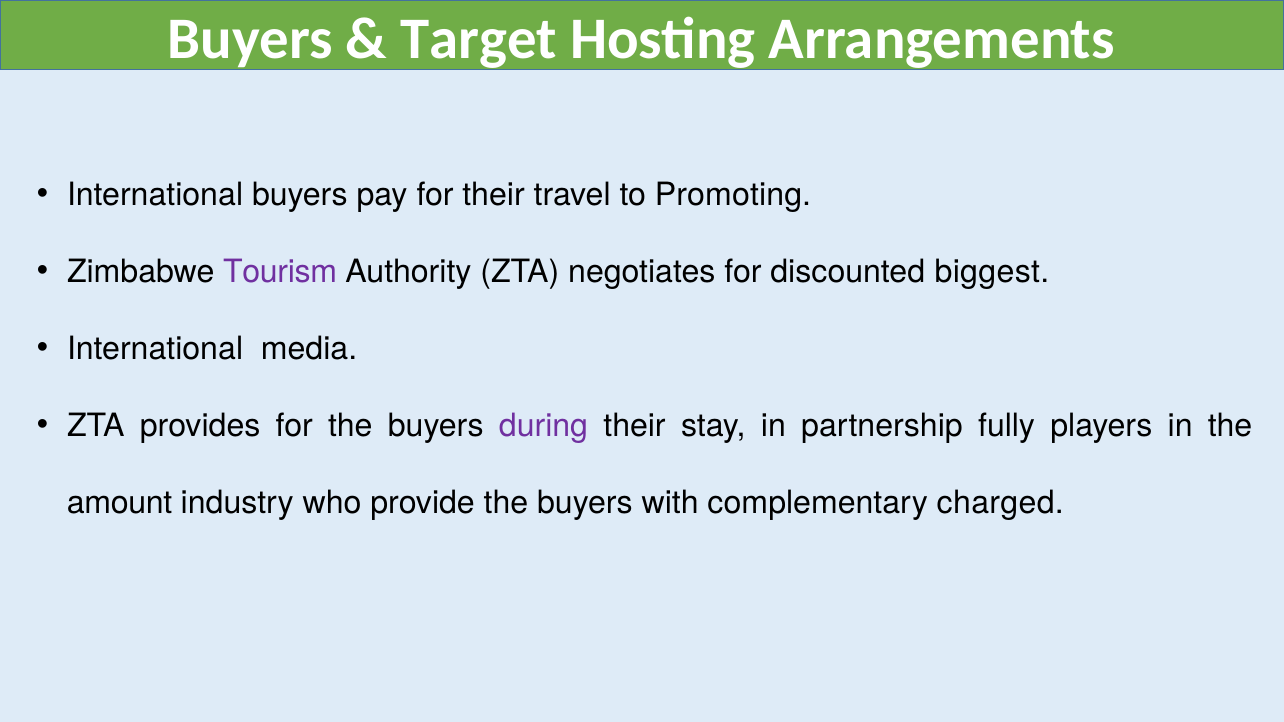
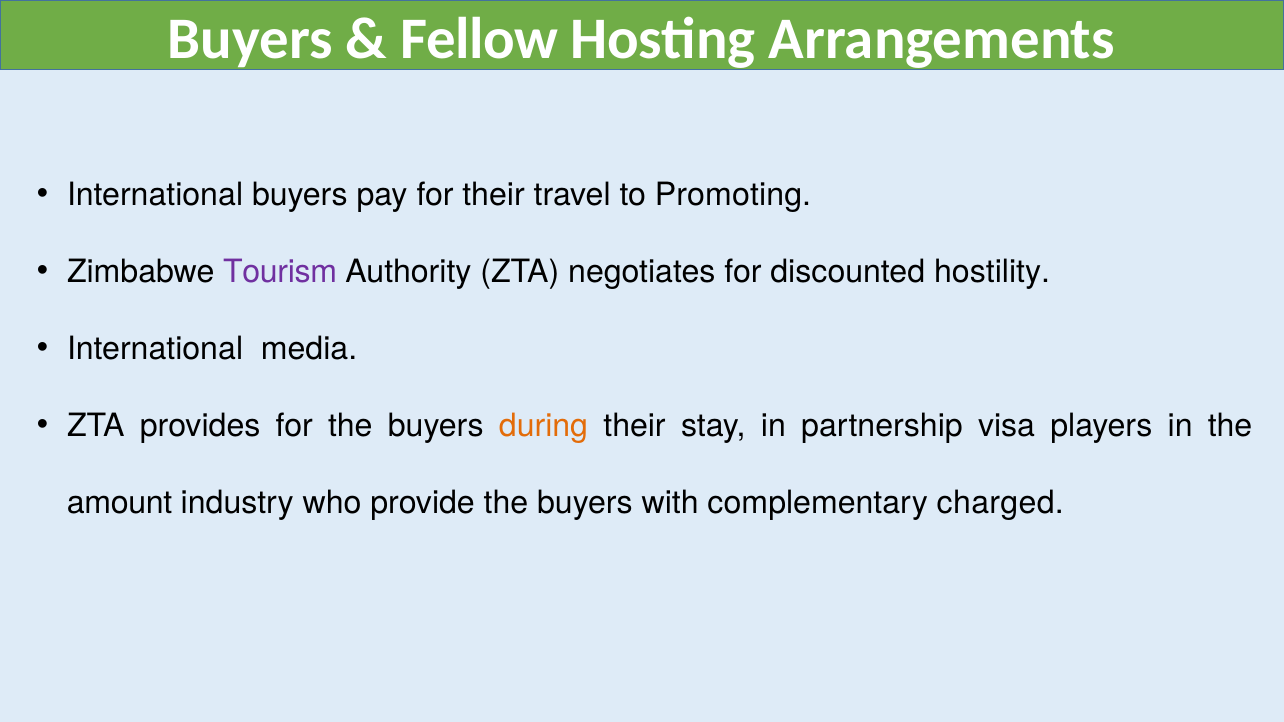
Target: Target -> Fellow (479, 39)
biggest: biggest -> hostility (992, 272)
during colour: purple -> orange (544, 426)
fully: fully -> visa (1007, 426)
